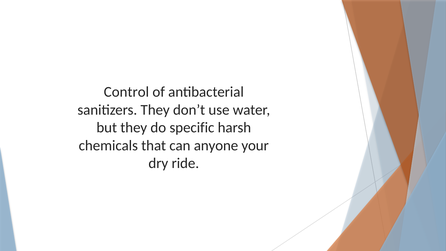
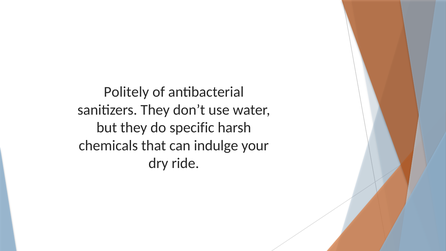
Control: Control -> Politely (126, 92)
anyone: anyone -> indulge (216, 145)
